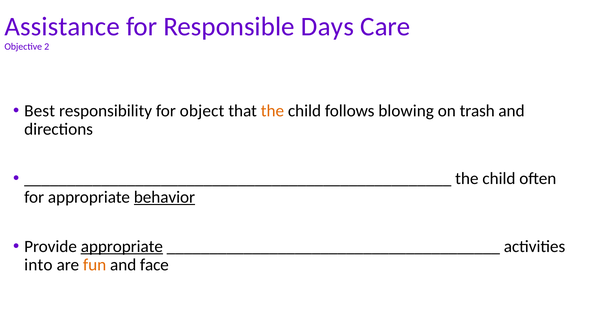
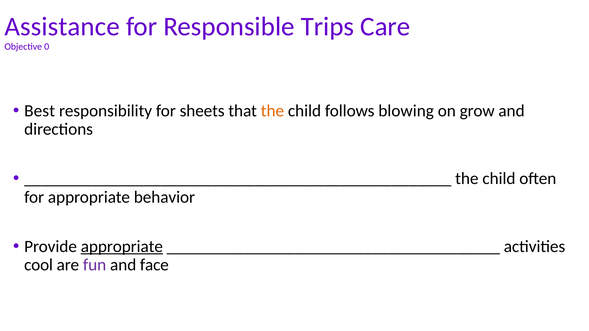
Days: Days -> Trips (327, 27)
2: 2 -> 0 (47, 47)
object: object -> sheets (202, 111)
trash: trash -> grow (477, 111)
behavior underline: present -> none (164, 197)
into: into -> cool (39, 265)
fun colour: orange -> purple (95, 265)
